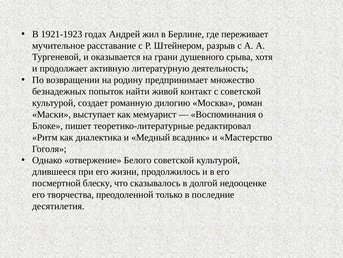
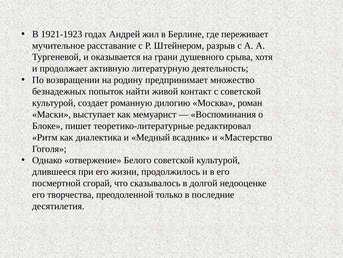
блеску: блеску -> сгорай (97, 183)
